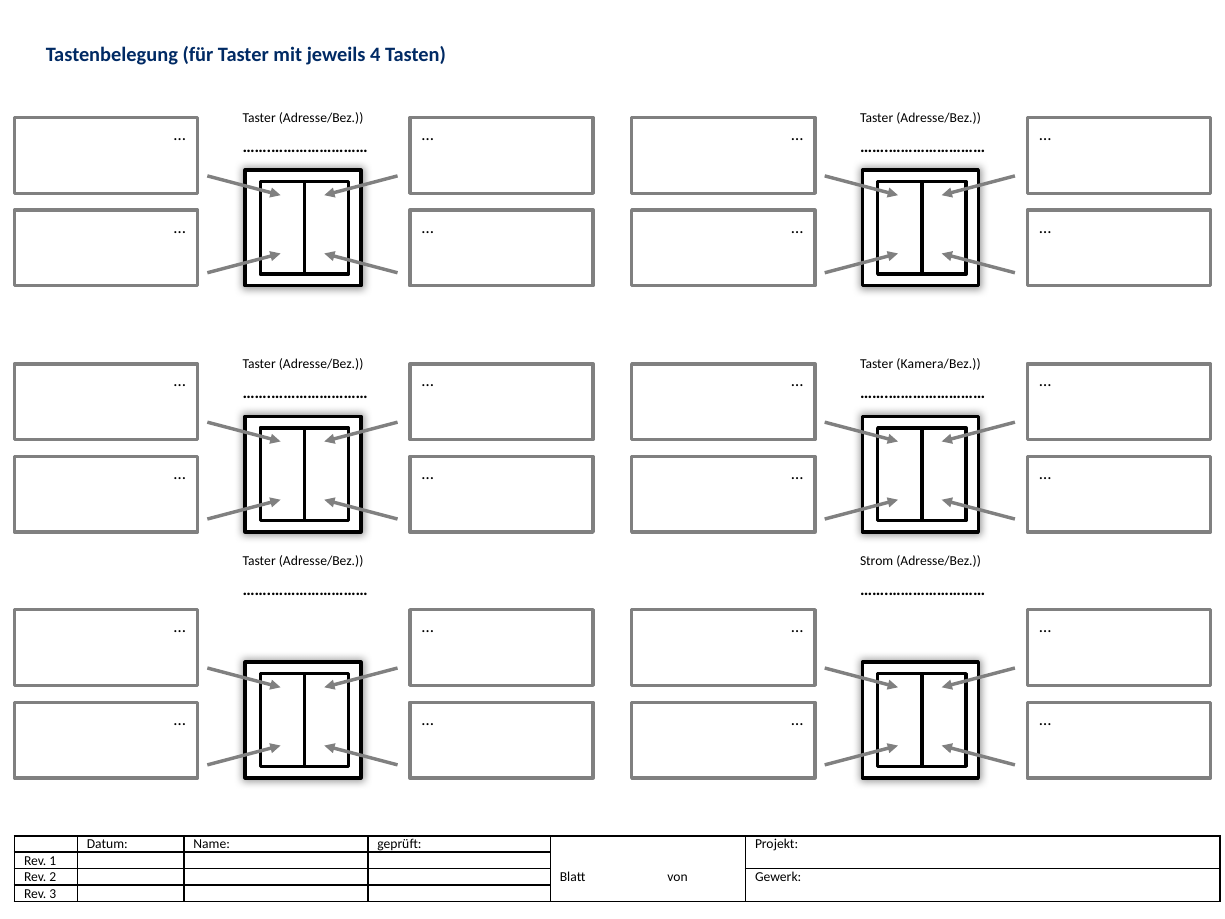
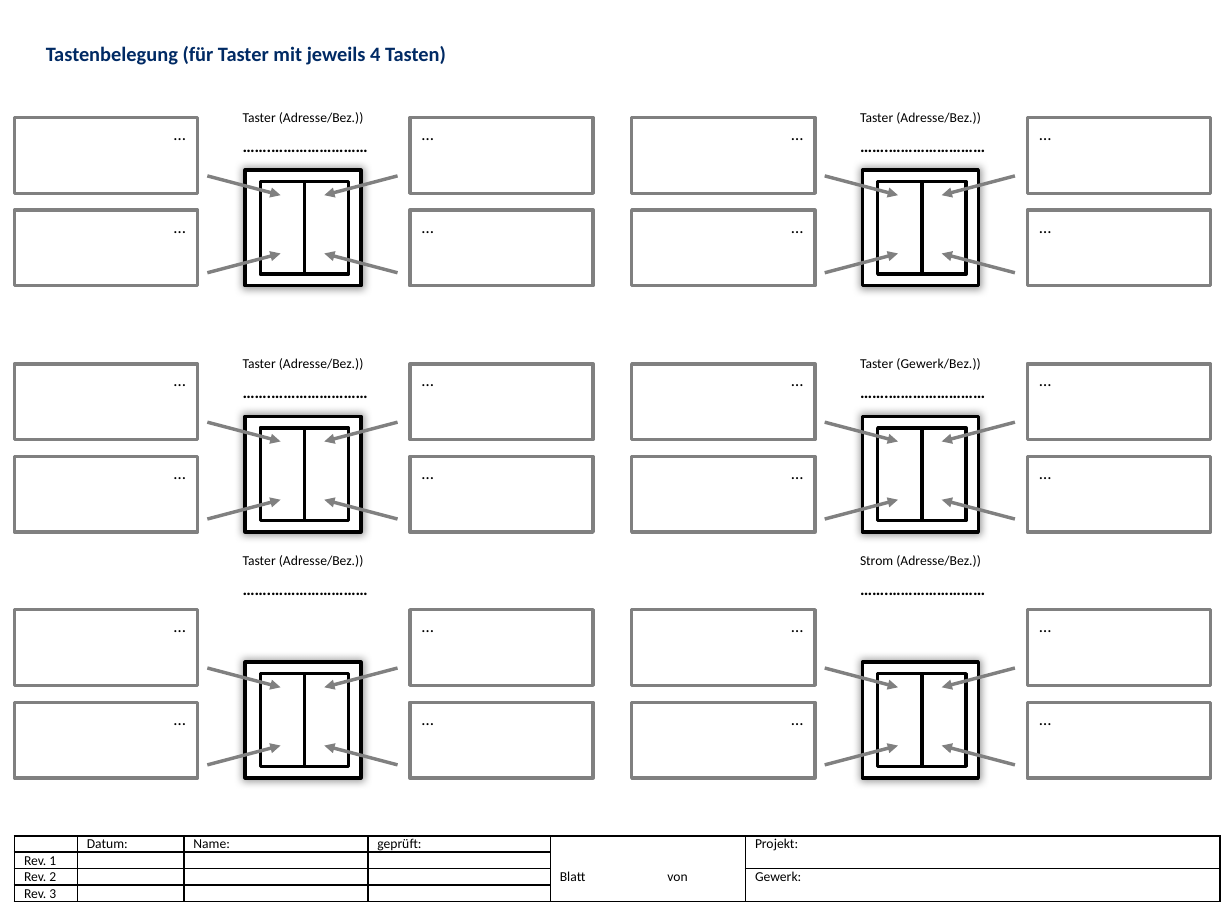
Kamera/Bez: Kamera/Bez -> Gewerk/Bez (939, 364)
